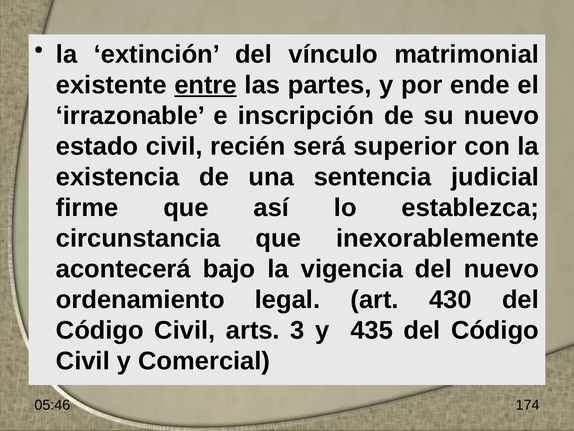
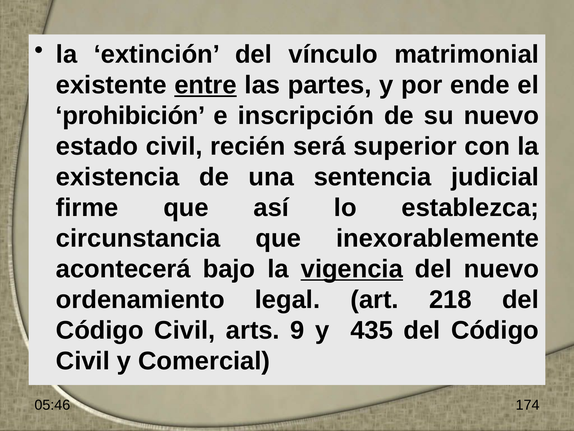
irrazonable: irrazonable -> prohibición (130, 116)
vigencia underline: none -> present (352, 269)
430: 430 -> 218 (450, 299)
3: 3 -> 9 (297, 330)
